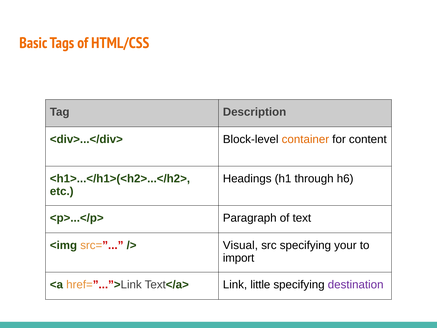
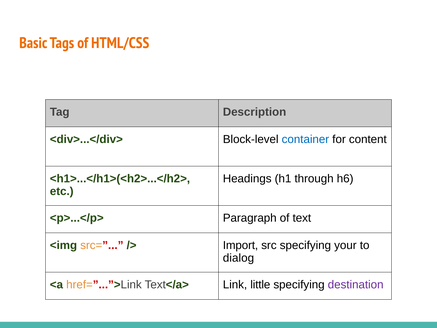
container colour: orange -> blue (305, 139)
Visual: Visual -> Import (241, 245)
import: import -> dialog (238, 258)
